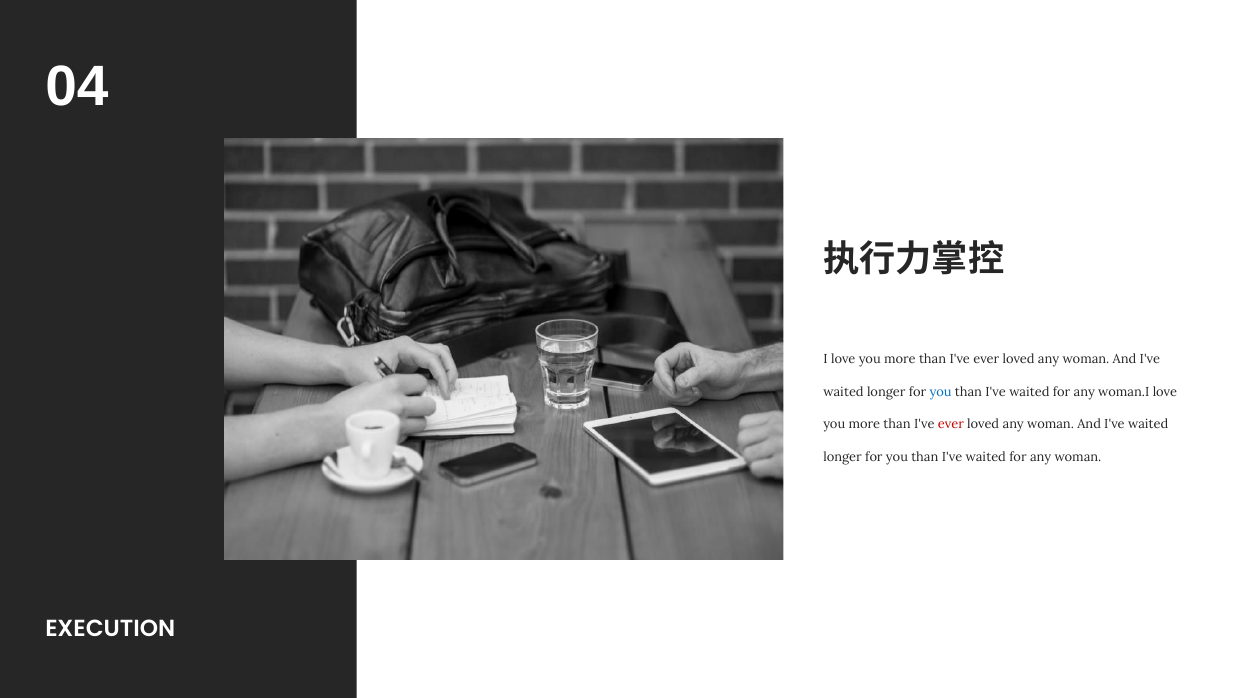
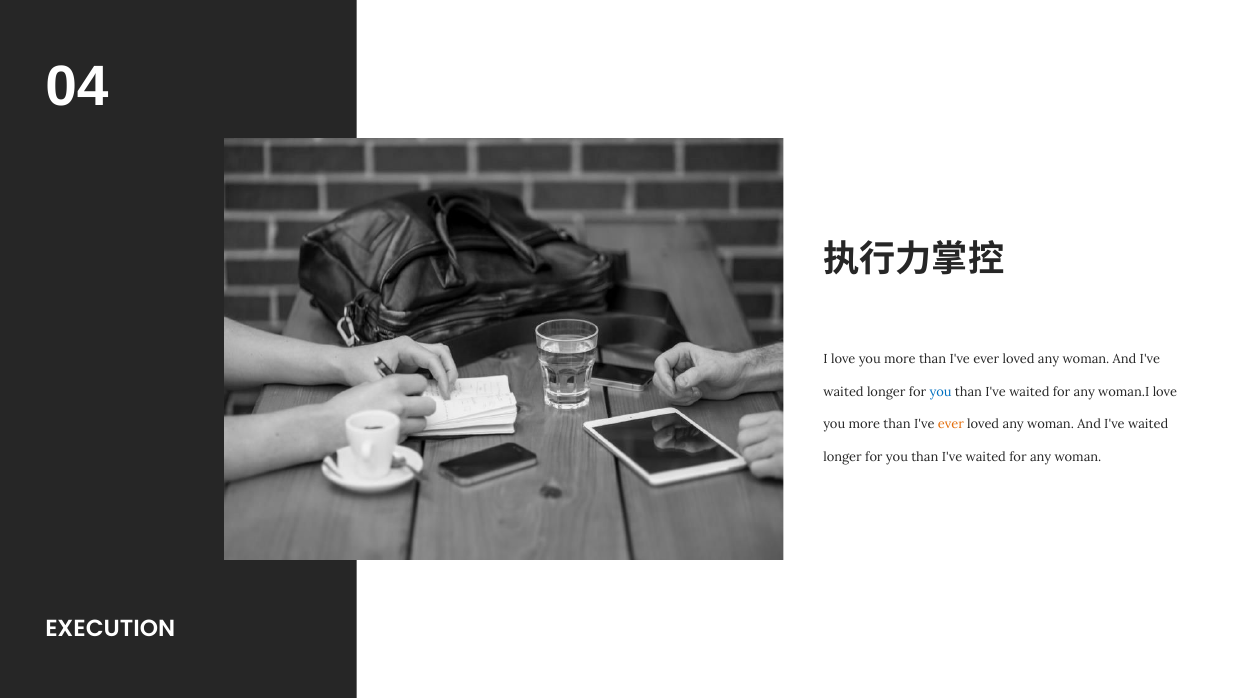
ever colour: red -> orange (951, 425)
